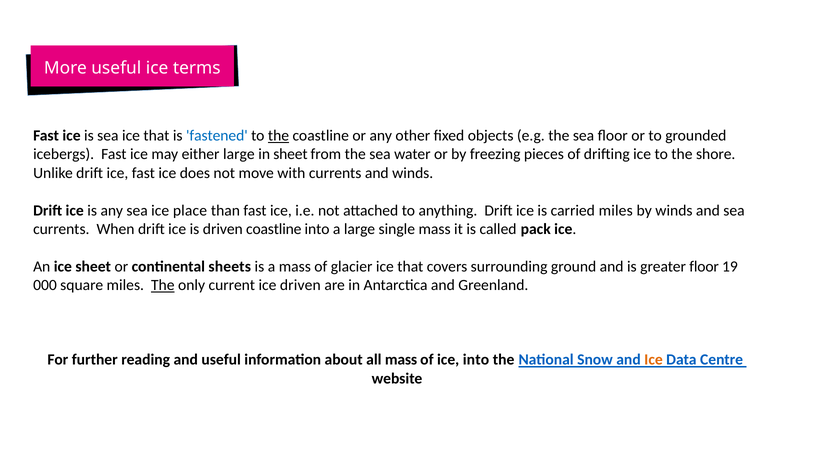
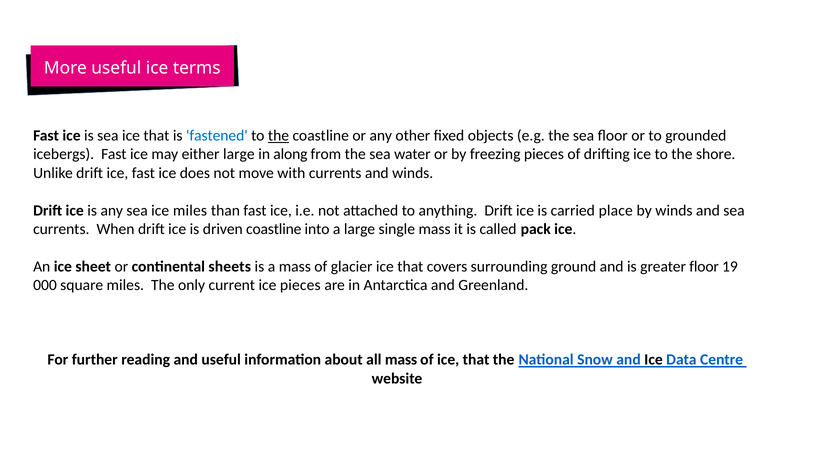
in sheet: sheet -> along (290, 154)
ice place: place -> miles (190, 211)
carried miles: miles -> place (616, 211)
The underline: present -> none (163, 285)
ice driven: driven -> pieces (300, 285)
of ice into: into -> that (476, 360)
Ice colour: orange -> black (653, 360)
